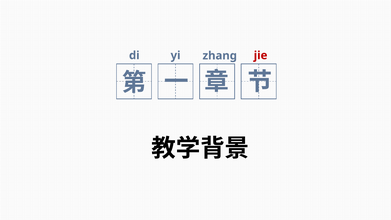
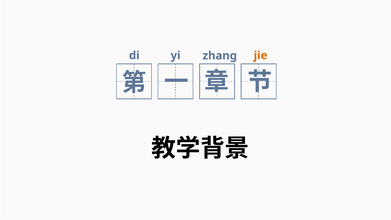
jie colour: red -> orange (261, 55)
